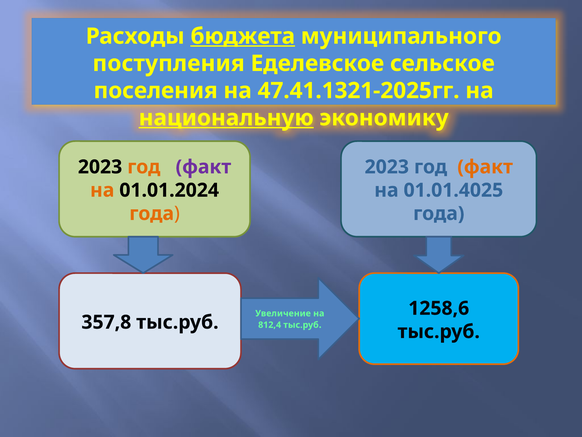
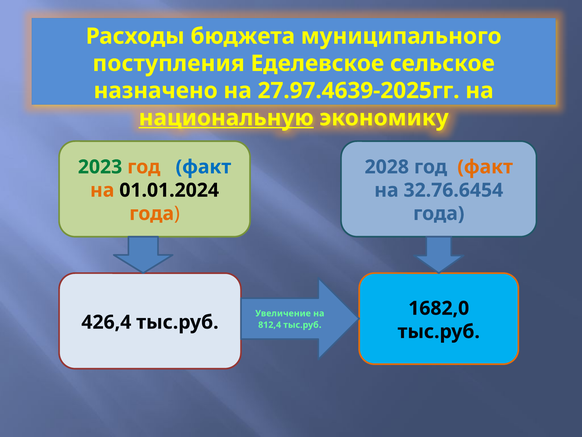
бюджета underline: present -> none (243, 36)
поселения: поселения -> назначено (156, 91)
47.41.1321-2025гг: 47.41.1321-2025гг -> 27.97.4639-2025гг (359, 91)
2023 colour: black -> green (100, 167)
факт colour: purple -> blue (203, 167)
2023: 2023 -> 2028 (387, 167)
01.01.4025: 01.01.4025 -> 32.76.6454 (453, 190)
1258,6: 1258,6 -> 1682,0 (439, 308)
357,8: 357,8 -> 426,4 (106, 322)
